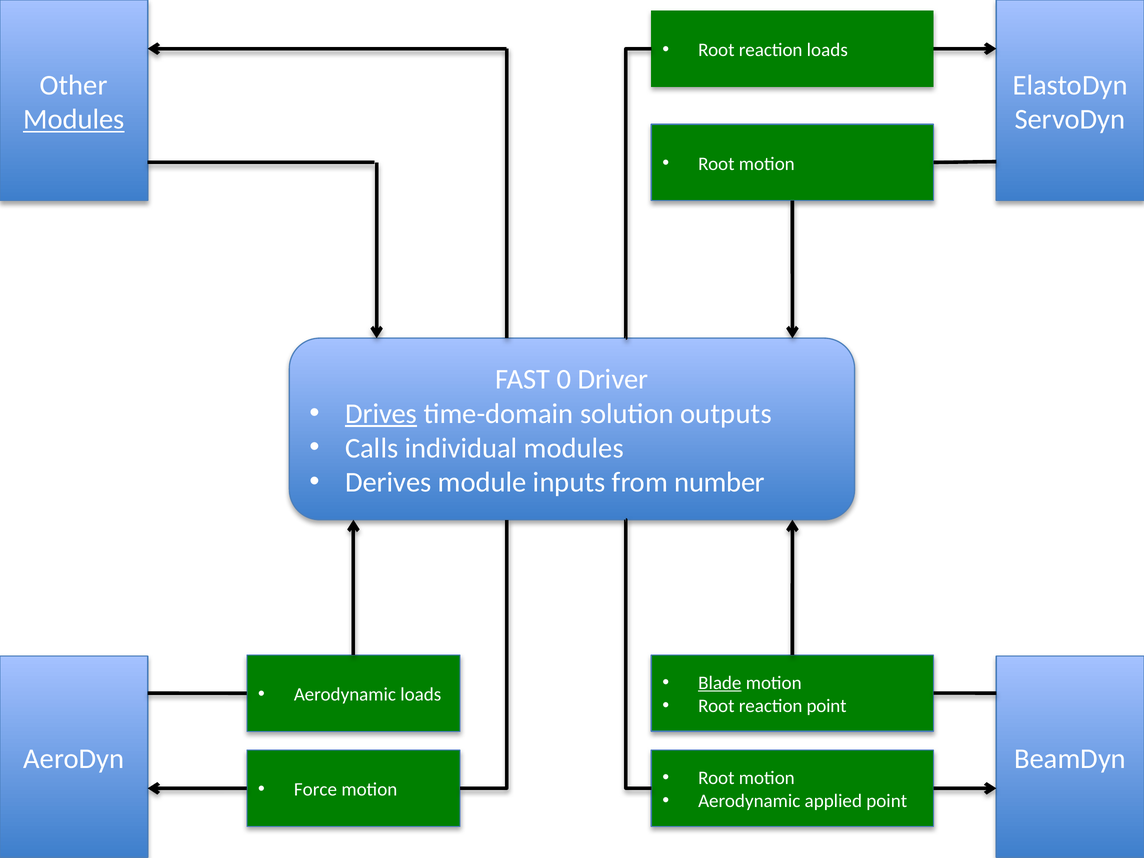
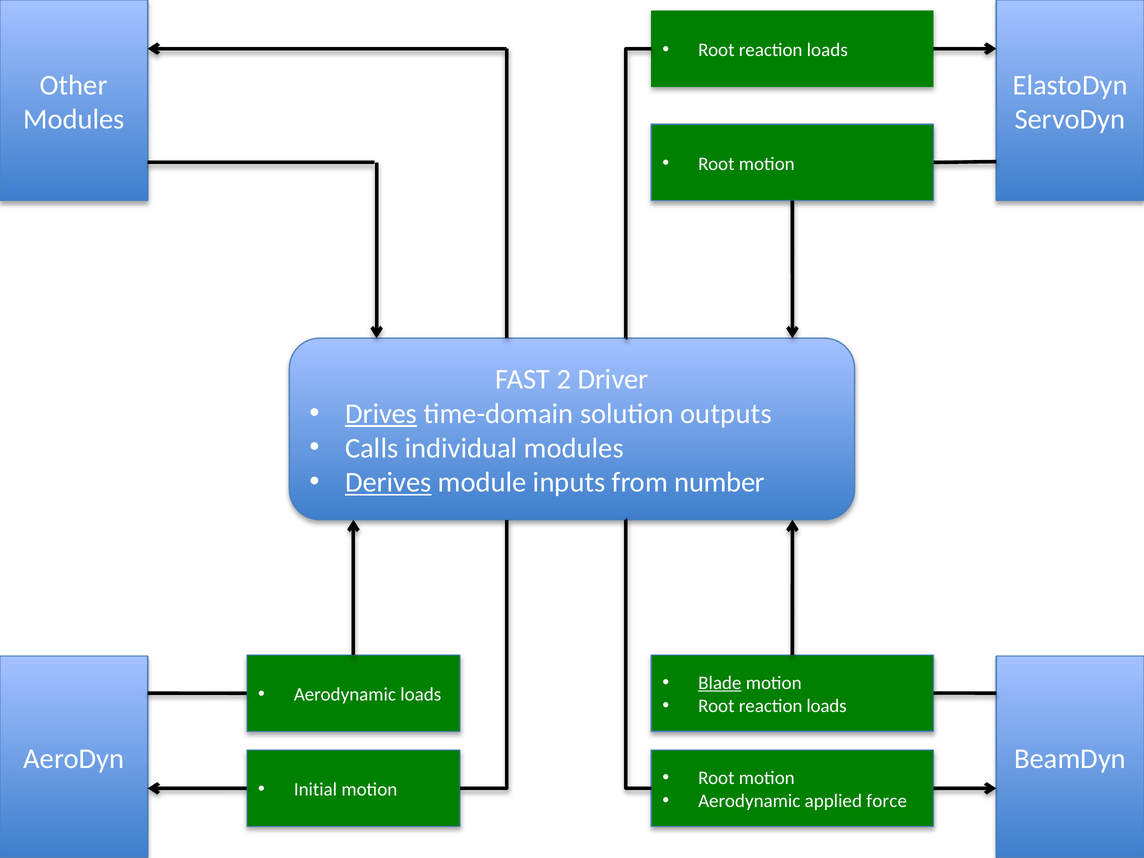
Modules underline: present -> none (74, 119)
0: 0 -> 2 (564, 379)
Derives underline: none -> present (388, 482)
point: point -> loads (827, 706)
Force: Force -> Initial (315, 790)
applied point: point -> force (887, 801)
